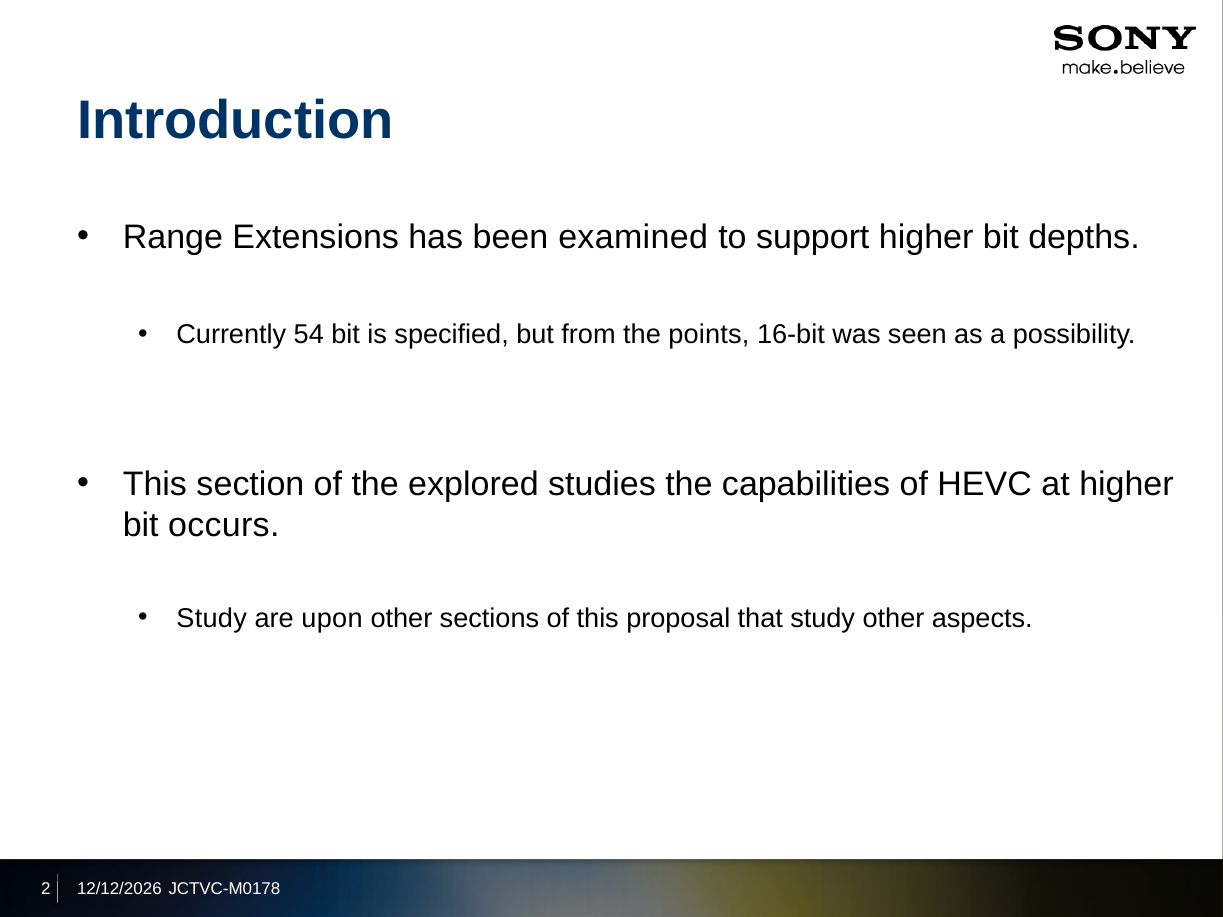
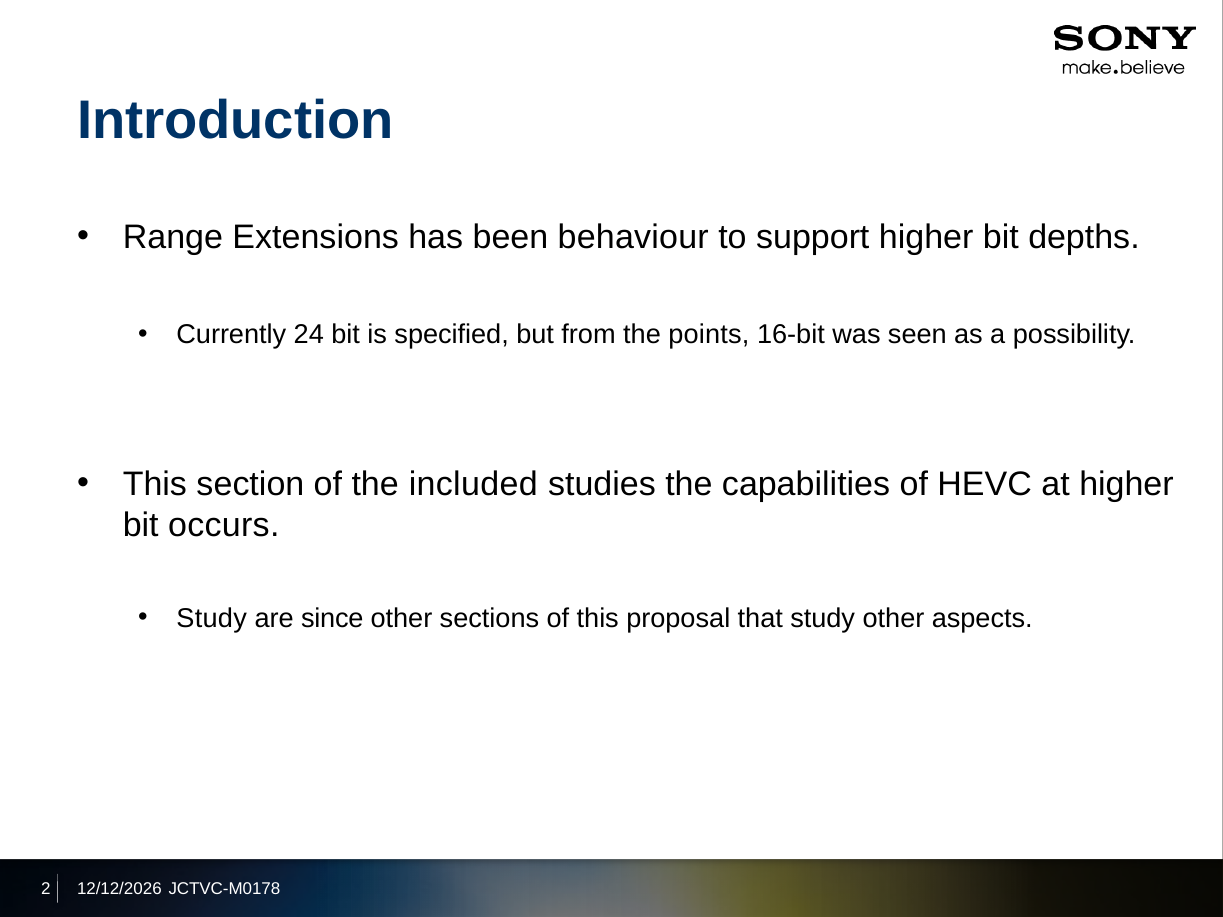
examined: examined -> behaviour (633, 237)
54: 54 -> 24 (309, 335)
explored: explored -> included (473, 484)
upon: upon -> since (332, 618)
